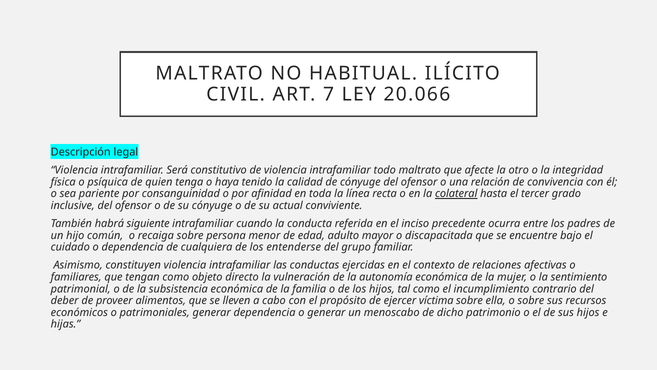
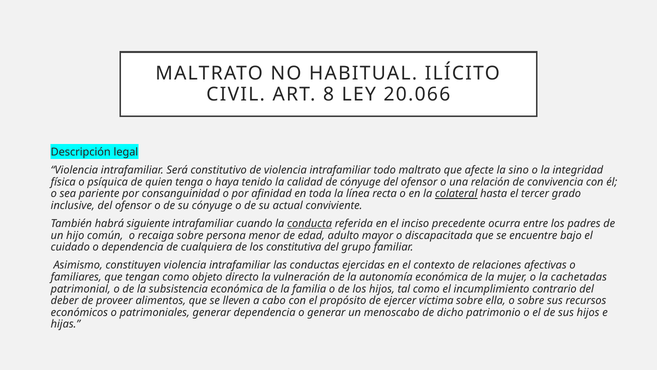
7: 7 -> 8 (328, 94)
otro: otro -> sino (519, 170)
conducta underline: none -> present (310, 223)
entenderse: entenderse -> constitutiva (294, 247)
sentimiento: sentimiento -> cachetadas (579, 277)
